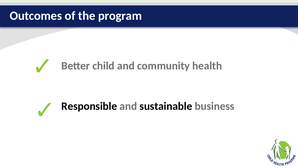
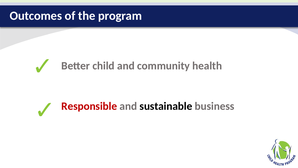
Responsible colour: black -> red (89, 106)
